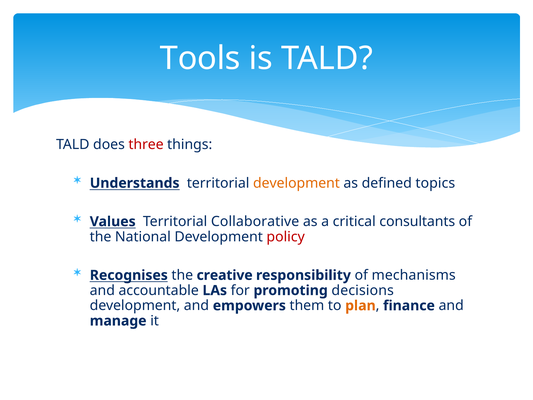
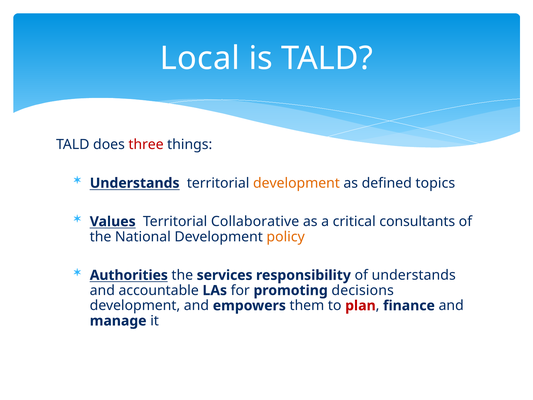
Tools: Tools -> Local (200, 59)
policy colour: red -> orange (286, 237)
Recognises: Recognises -> Authorities (129, 275)
creative: creative -> services (225, 275)
of mechanisms: mechanisms -> understands (414, 275)
plan colour: orange -> red (360, 305)
